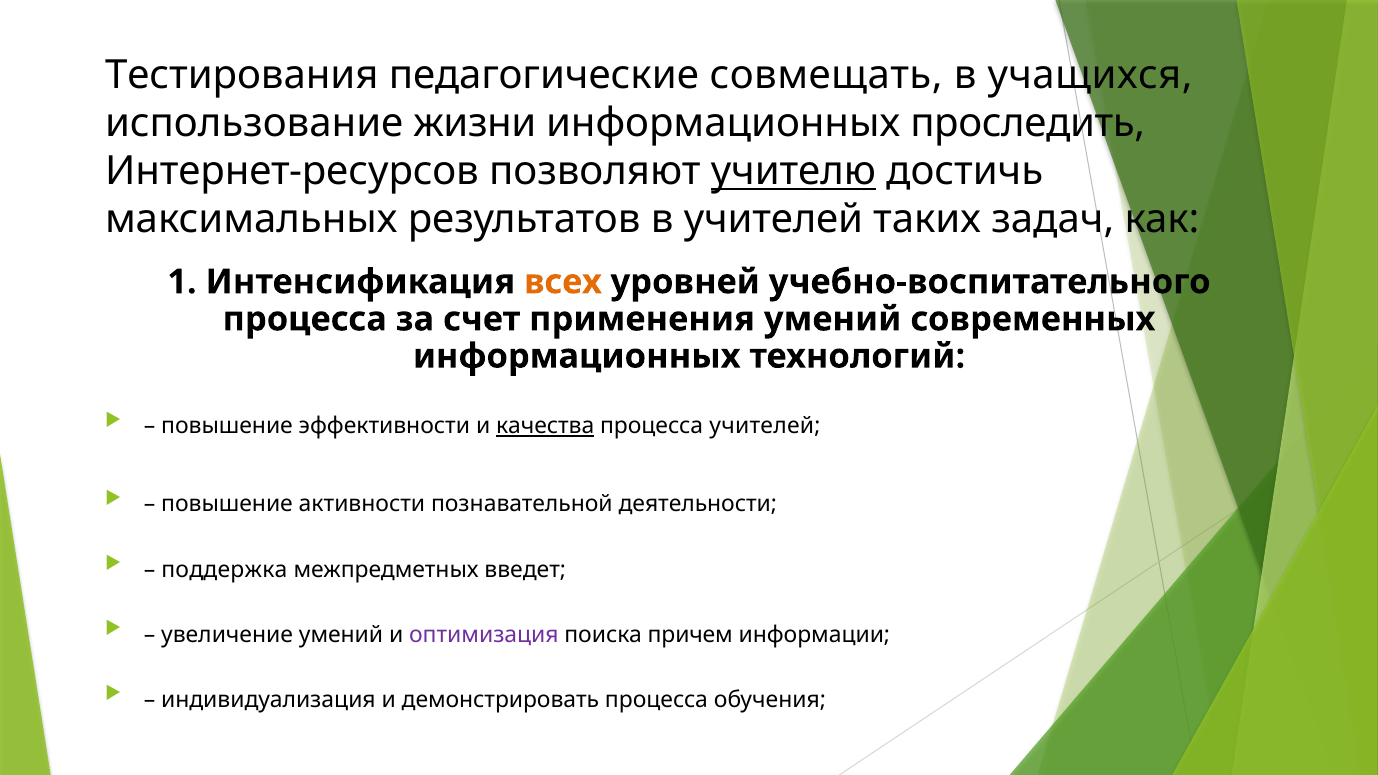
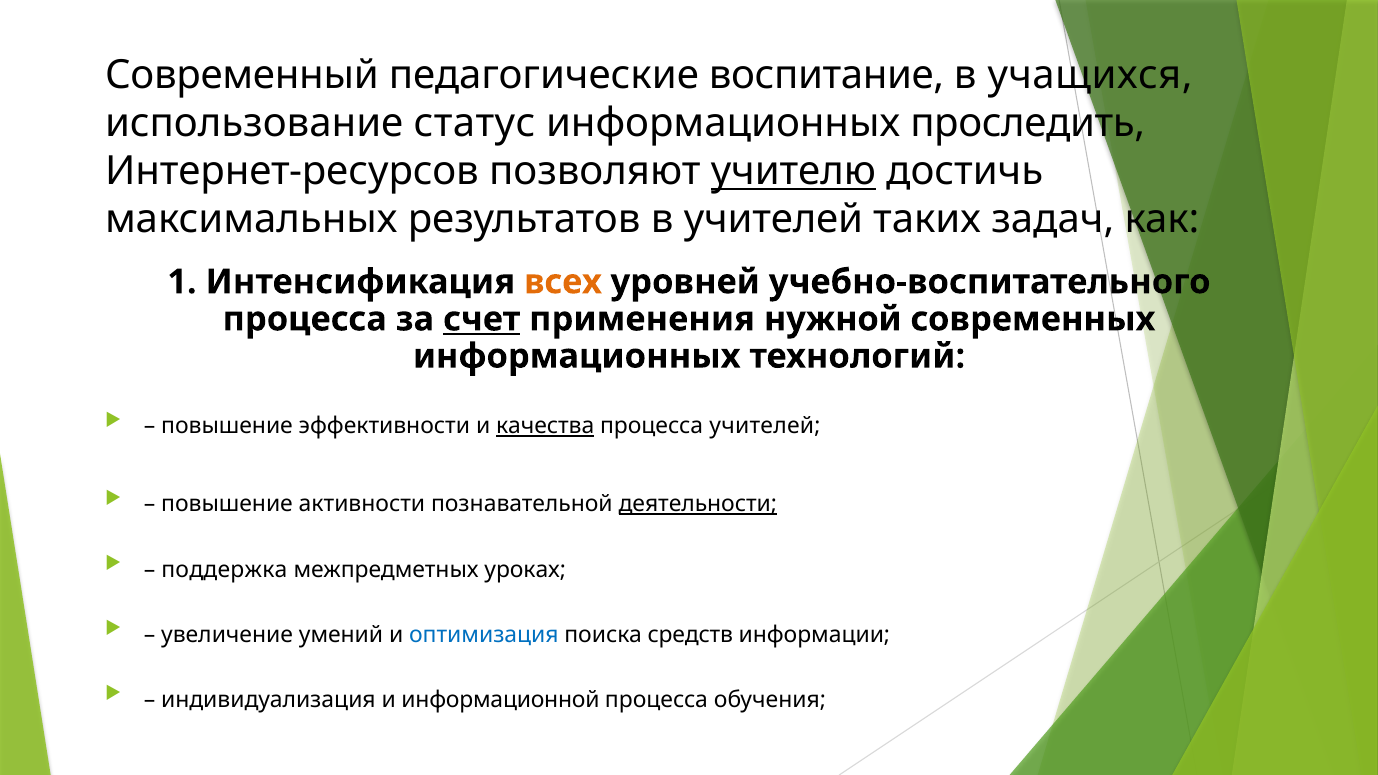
Тестирования: Тестирования -> Современный (242, 75)
совмещать: совмещать -> воспитание (827, 75)
жизни: жизни -> статус (475, 123)
счет underline: none -> present (482, 319)
применения умений: умений -> нужной (833, 319)
деятельности underline: none -> present (698, 504)
введет: введет -> уроках (525, 570)
оптимизация colour: purple -> blue (484, 635)
причем: причем -> средств (690, 635)
демонстрировать: демонстрировать -> информационной (501, 700)
